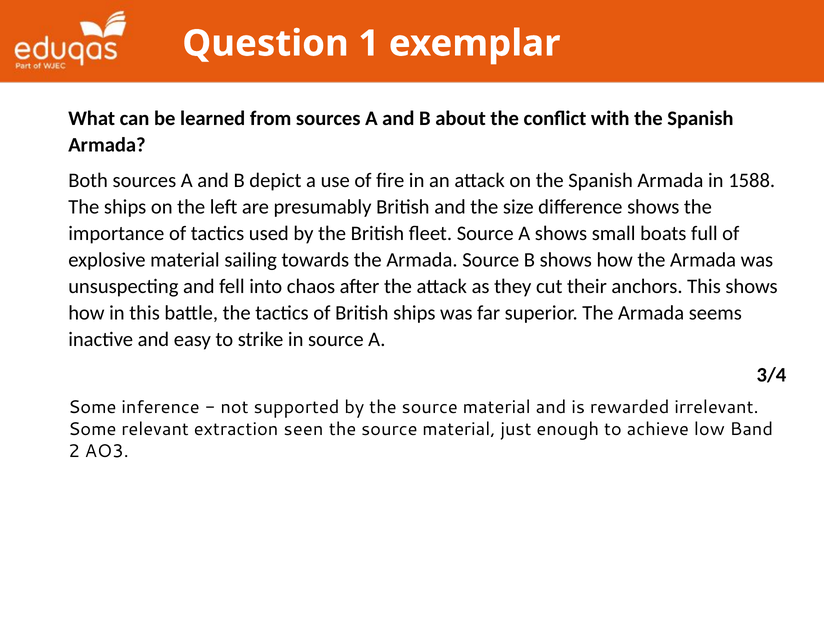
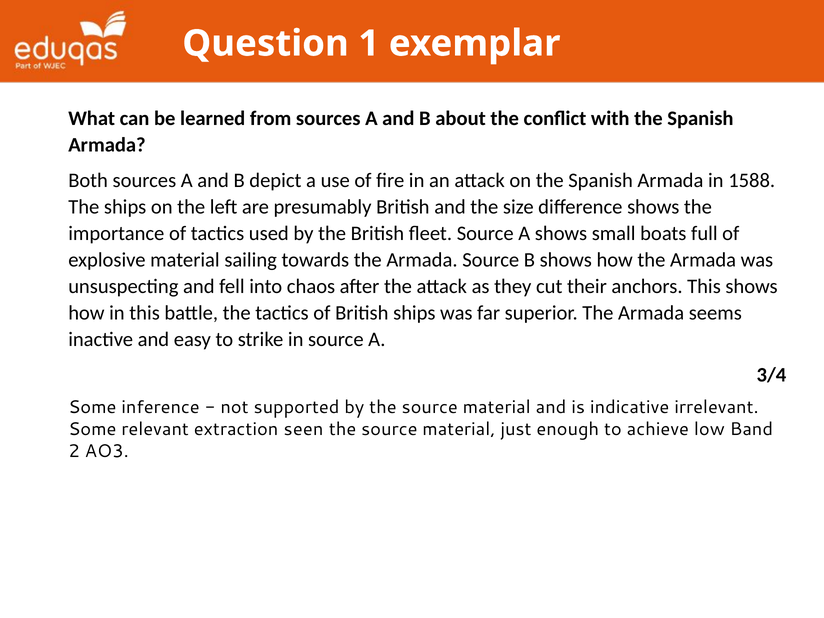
rewarded: rewarded -> indicative (630, 407)
